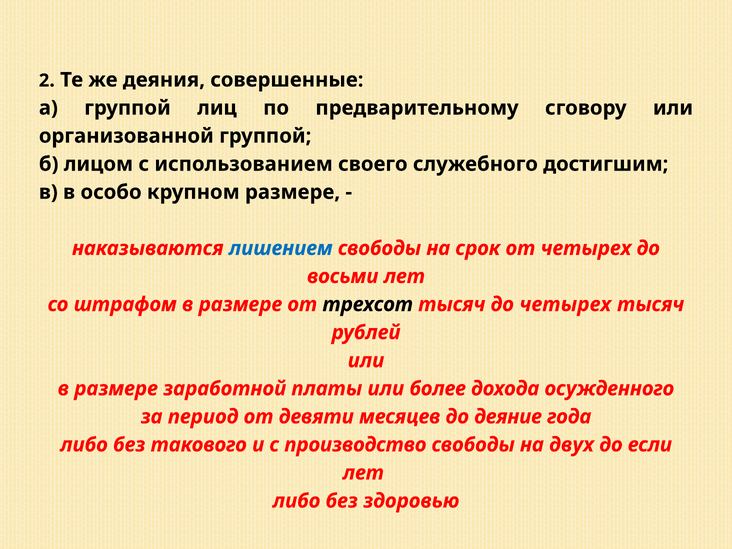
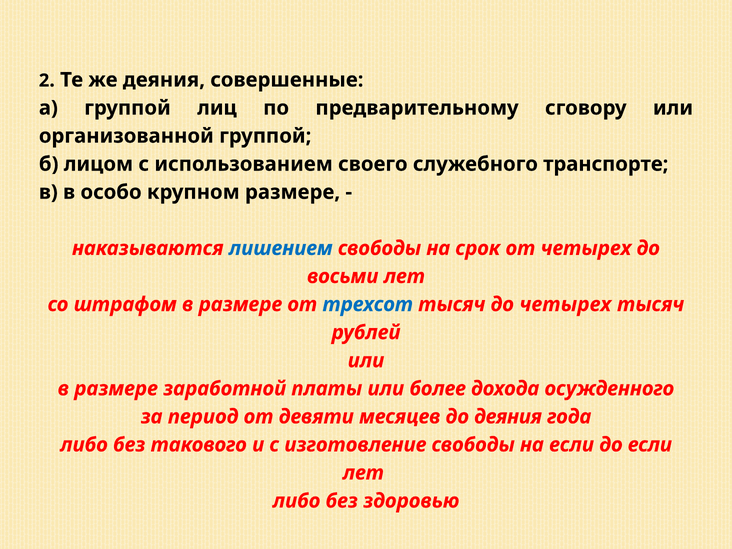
достигшим: достигшим -> транспорте (606, 164)
трехсот colour: black -> blue (368, 304)
до деяние: деяние -> деяния (508, 417)
производство: производство -> изготовление (355, 445)
на двух: двух -> если (572, 445)
